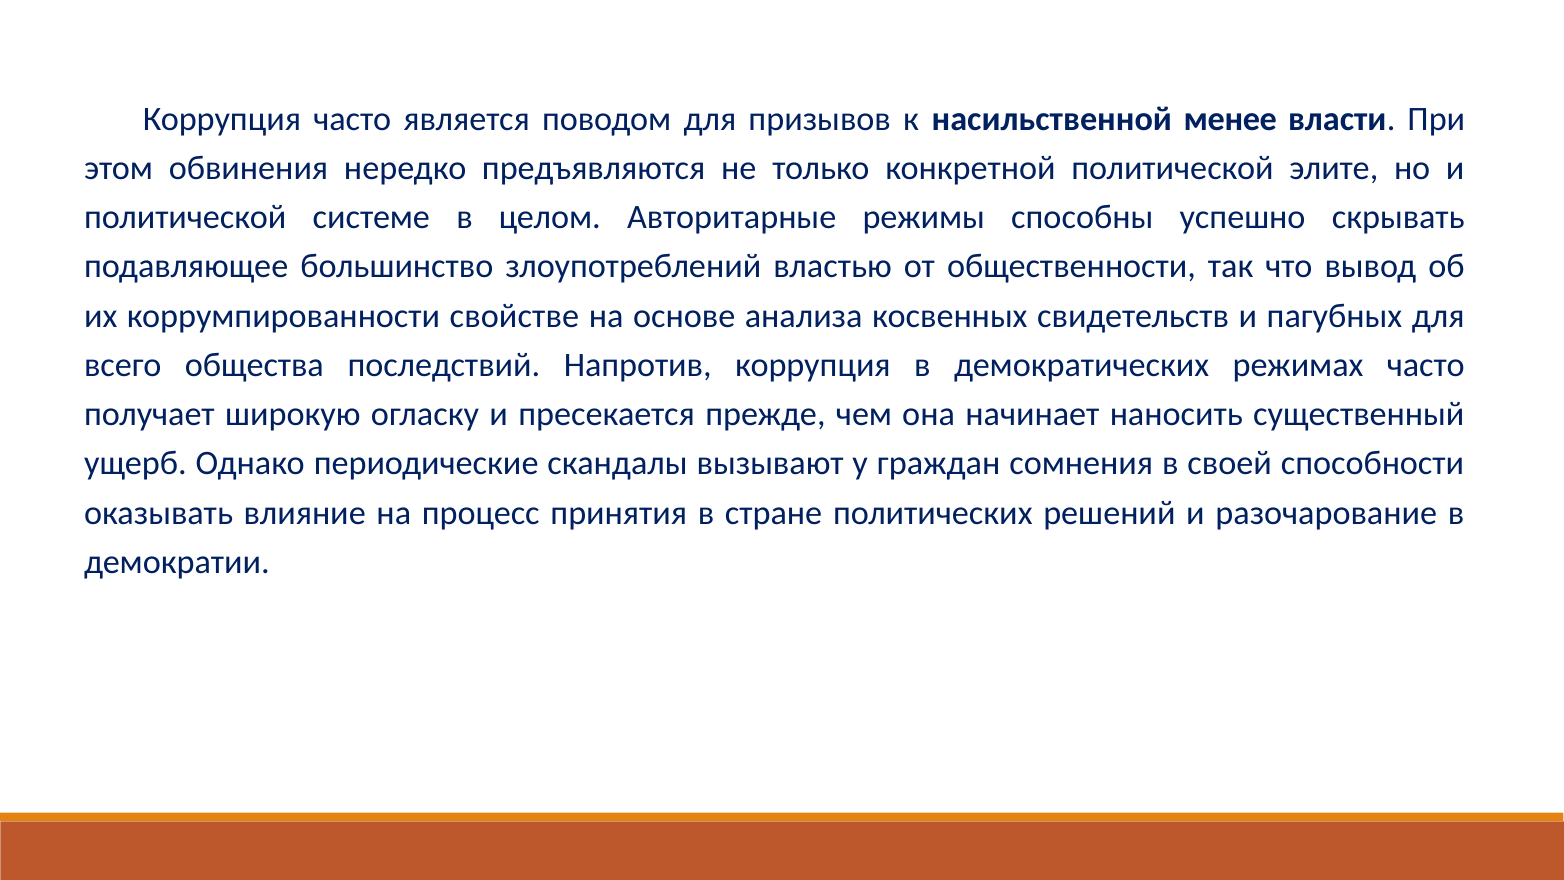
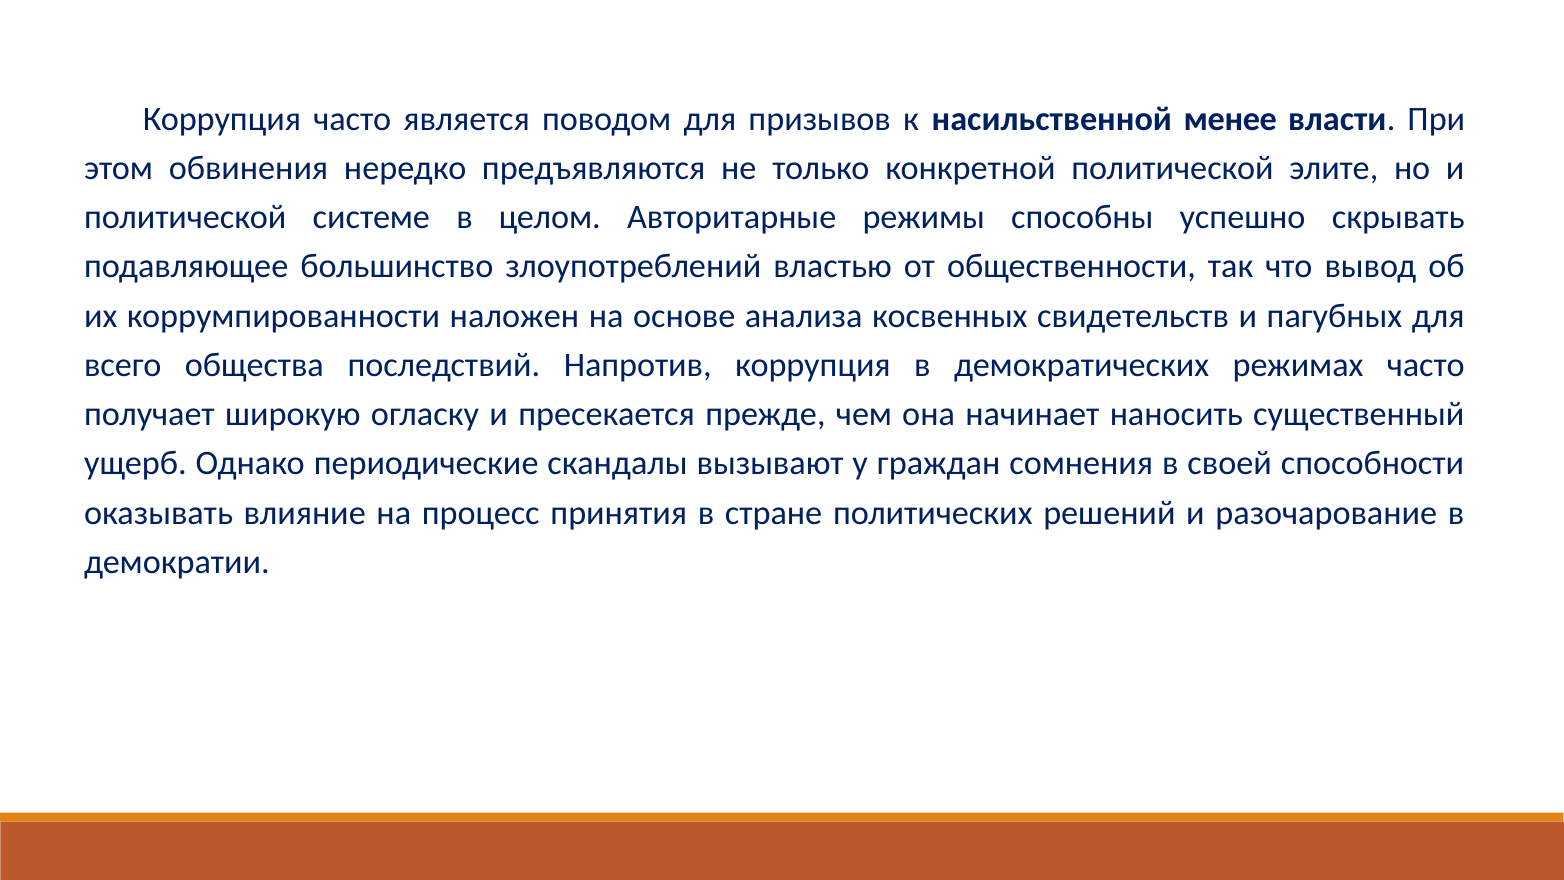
свойстве: свойстве -> наложен (514, 316)
